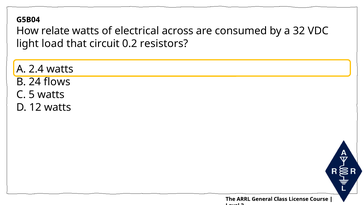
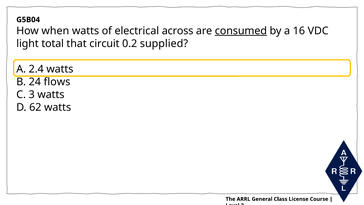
relate: relate -> when (55, 31)
consumed underline: none -> present (241, 31)
32: 32 -> 16 (299, 31)
load: load -> total (53, 44)
resistors: resistors -> supplied (164, 44)
5: 5 -> 3 (32, 95)
12: 12 -> 62 (35, 107)
